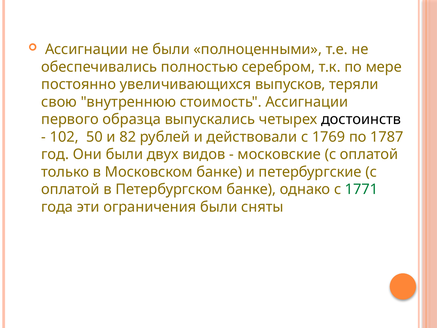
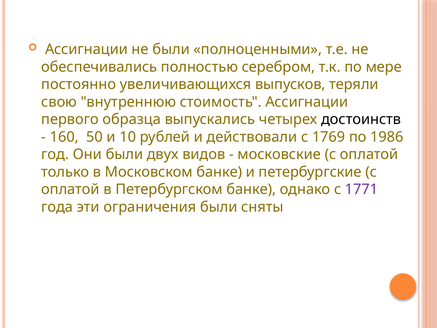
102: 102 -> 160 (64, 137)
82: 82 -> 10 (128, 137)
1787: 1787 -> 1986 (387, 137)
1771 colour: green -> purple (362, 189)
